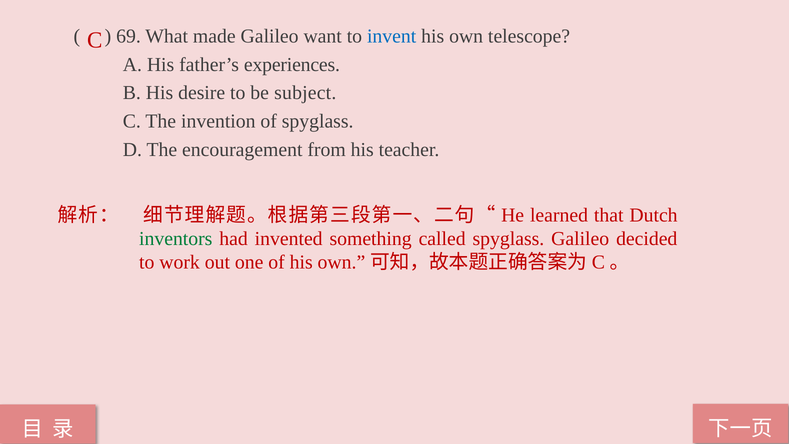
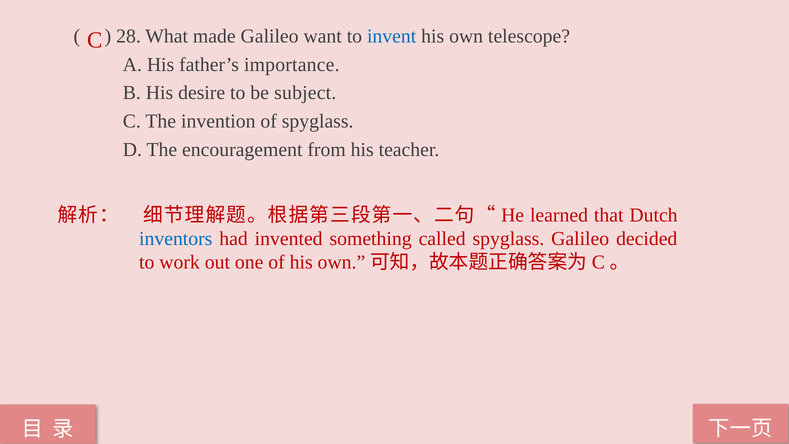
69: 69 -> 28 (129, 36)
experiences: experiences -> importance (292, 65)
inventors colour: green -> blue (176, 239)
